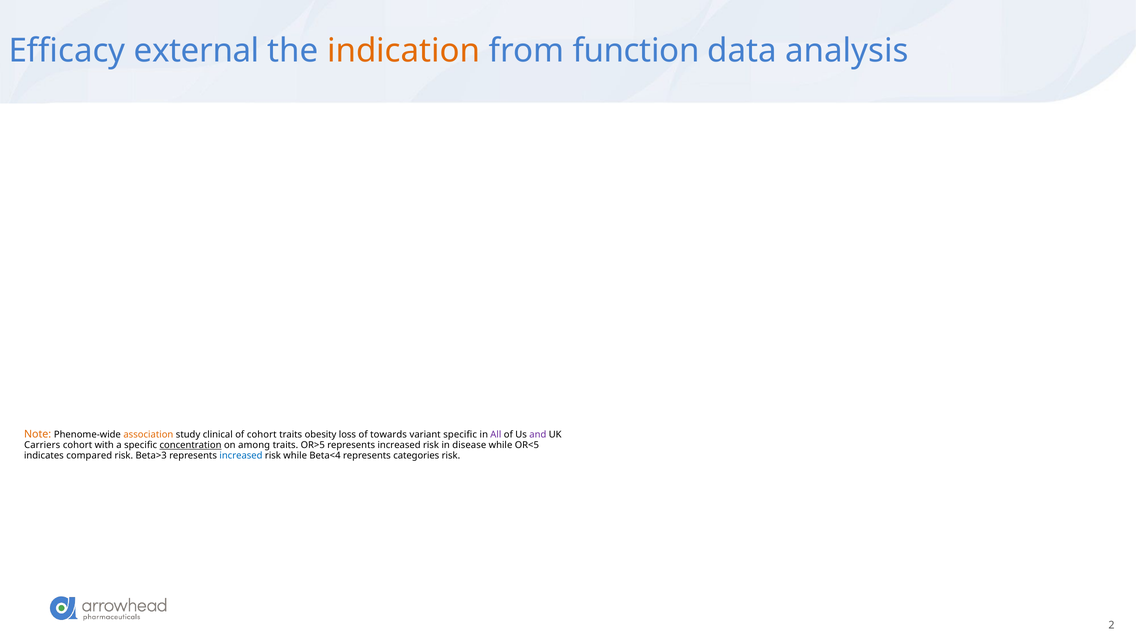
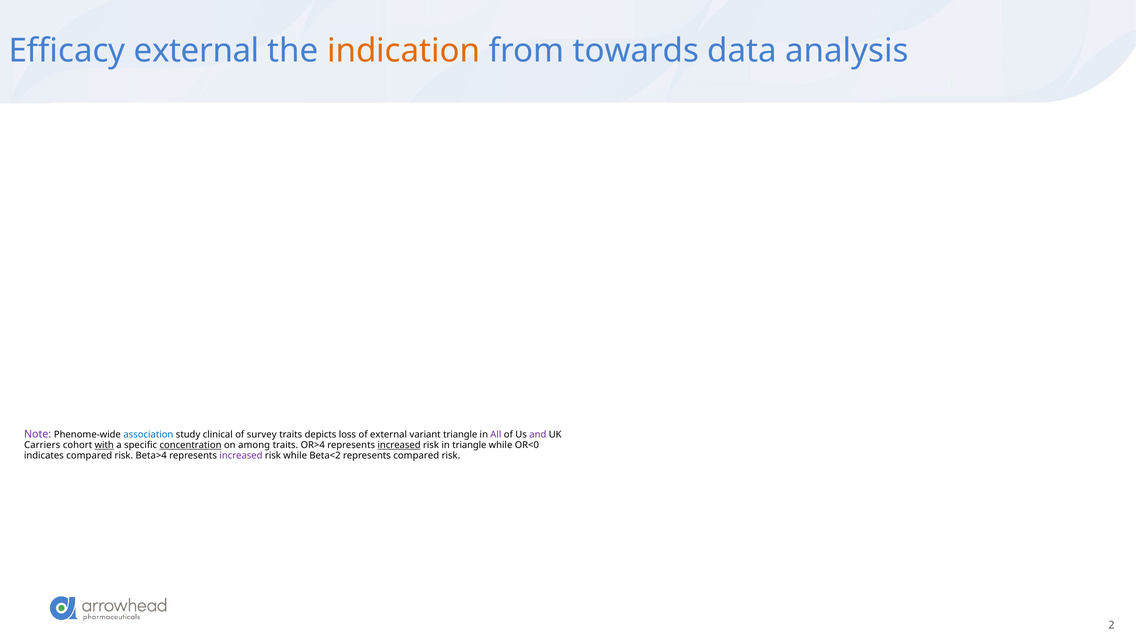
function: function -> towards (636, 51)
Note colour: orange -> purple (38, 434)
association colour: orange -> blue (148, 435)
of cohort: cohort -> survey (262, 435)
obesity: obesity -> depicts (321, 435)
of towards: towards -> external (389, 435)
variant specific: specific -> triangle (460, 435)
with underline: none -> present (104, 445)
OR>5: OR>5 -> OR>4 (313, 445)
increased underline: none -> present (399, 445)
in disease: disease -> triangle (469, 445)
OR<5: OR<5 -> OR<0 (527, 445)
Beta>3: Beta>3 -> Beta>4 (151, 455)
increased colour: blue -> purple (241, 455)
Beta<4: Beta<4 -> Beta<2 (325, 455)
represents categories: categories -> compared (416, 455)
